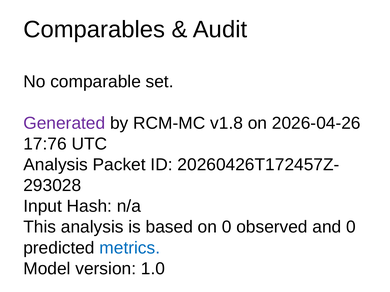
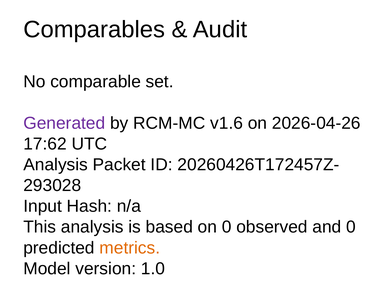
v1.8: v1.8 -> v1.6 (227, 123)
17:76: 17:76 -> 17:62 (45, 144)
metrics colour: blue -> orange (130, 248)
